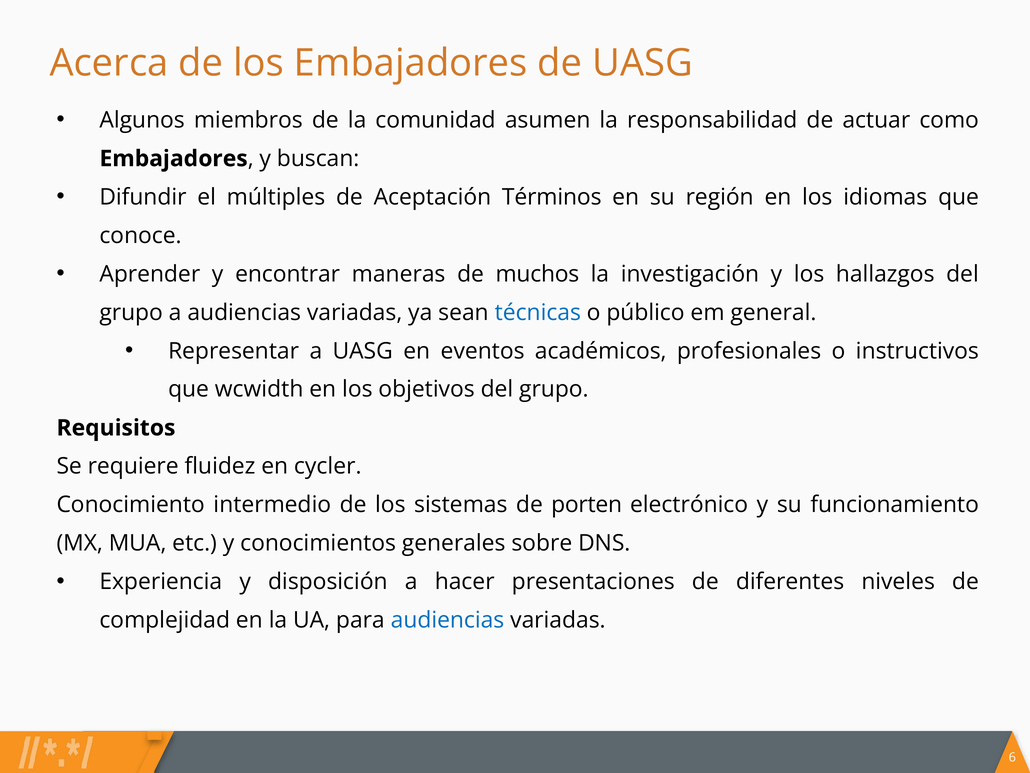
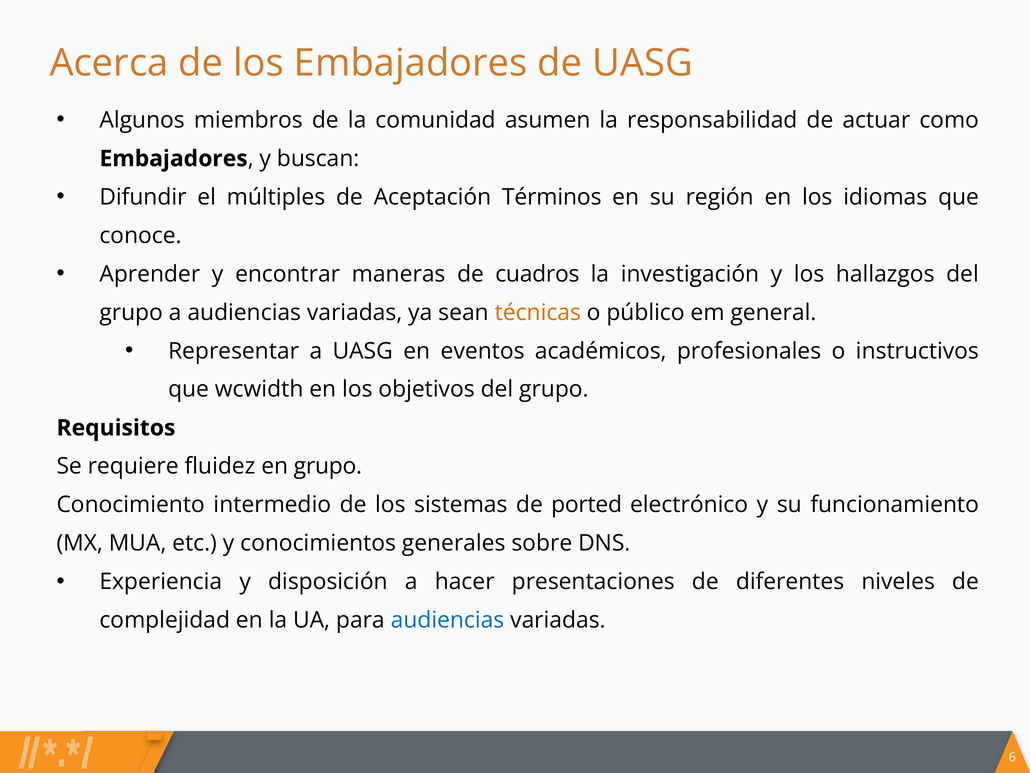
muchos: muchos -> cuadros (537, 274)
técnicas colour: blue -> orange (538, 312)
en cycler: cycler -> grupo (328, 466)
porten: porten -> ported (587, 505)
